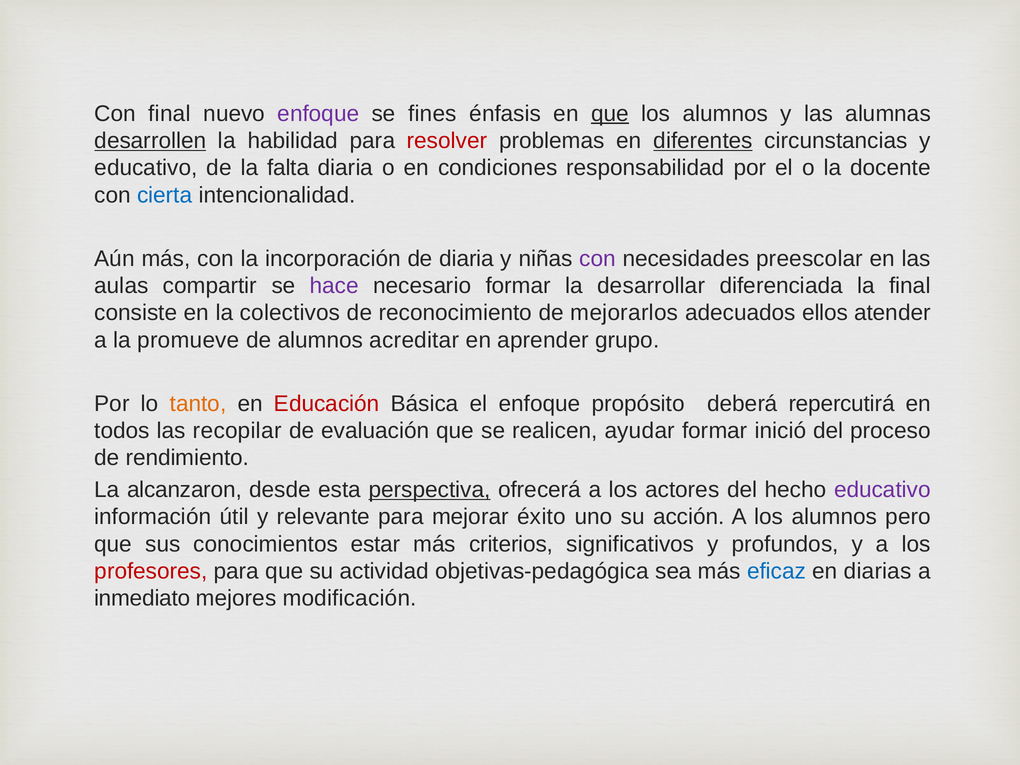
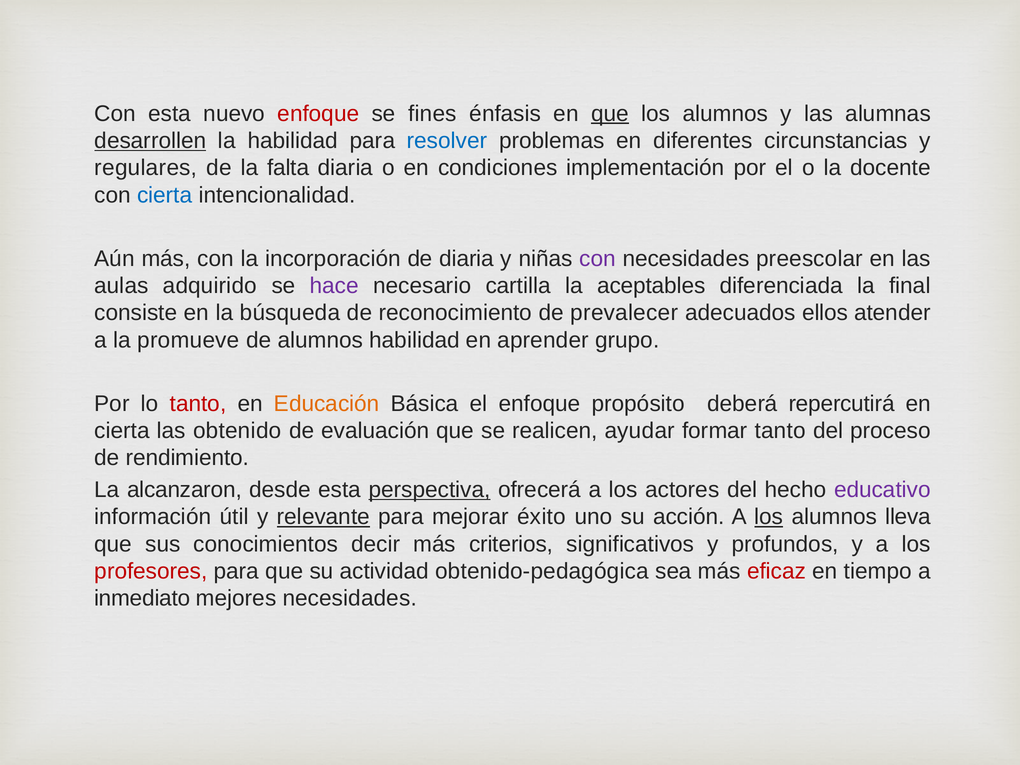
Con final: final -> esta (170, 114)
enfoque colour: purple -> red (318, 114)
resolver colour: red -> blue (447, 141)
diferentes underline: present -> none (703, 141)
educativo: educativo -> regulares (146, 168)
responsabilidad: responsabilidad -> implementación (645, 168)
compartir: compartir -> adquirido (210, 286)
necesario formar: formar -> cartilla (518, 286)
desarrollar: desarrollar -> aceptables (651, 286)
colectivos: colectivos -> búsqueda (290, 313)
mejorarlos: mejorarlos -> prevalecer (624, 313)
alumnos acreditar: acreditar -> habilidad (415, 340)
tanto colour: orange -> red (198, 404)
Educación colour: red -> orange (327, 404)
todos: todos -> cierta (122, 431)
recopilar: recopilar -> obtenido (237, 431)
formar inició: inició -> tanto (780, 431)
relevante underline: none -> present (323, 517)
los underline: none -> present (769, 517)
pero: pero -> lleva (908, 517)
estar: estar -> decir (376, 544)
objetivas-pedagógica: objetivas-pedagógica -> obtenido-pedagógica (542, 571)
eficaz colour: blue -> red (777, 571)
diarias: diarias -> tiempo (878, 571)
mejores modificación: modificación -> necesidades (350, 598)
